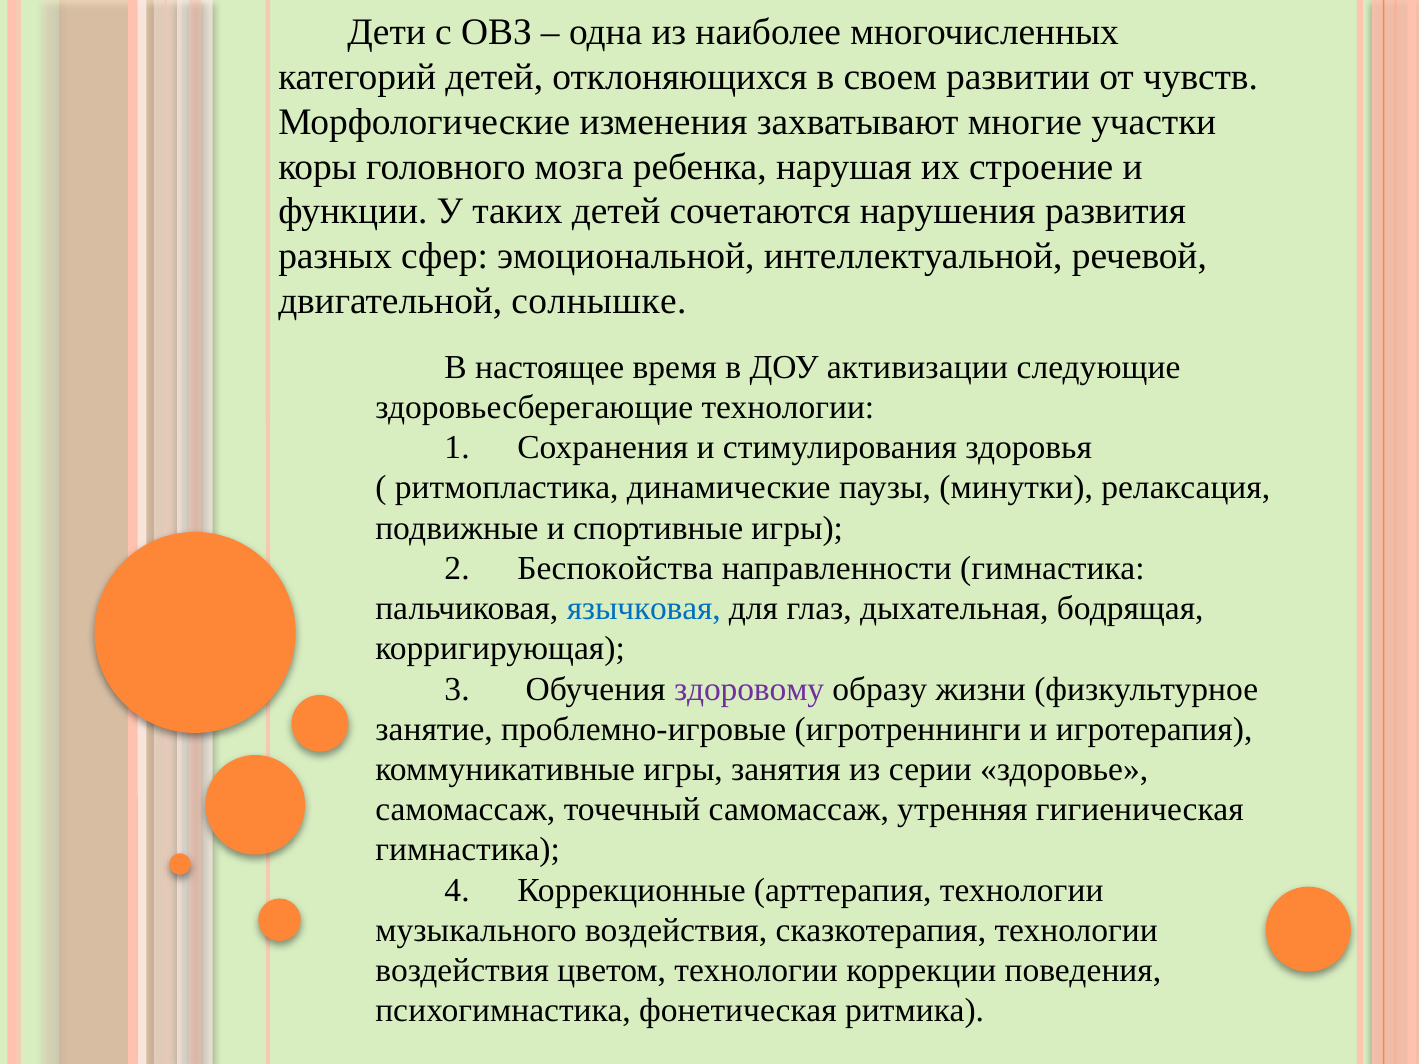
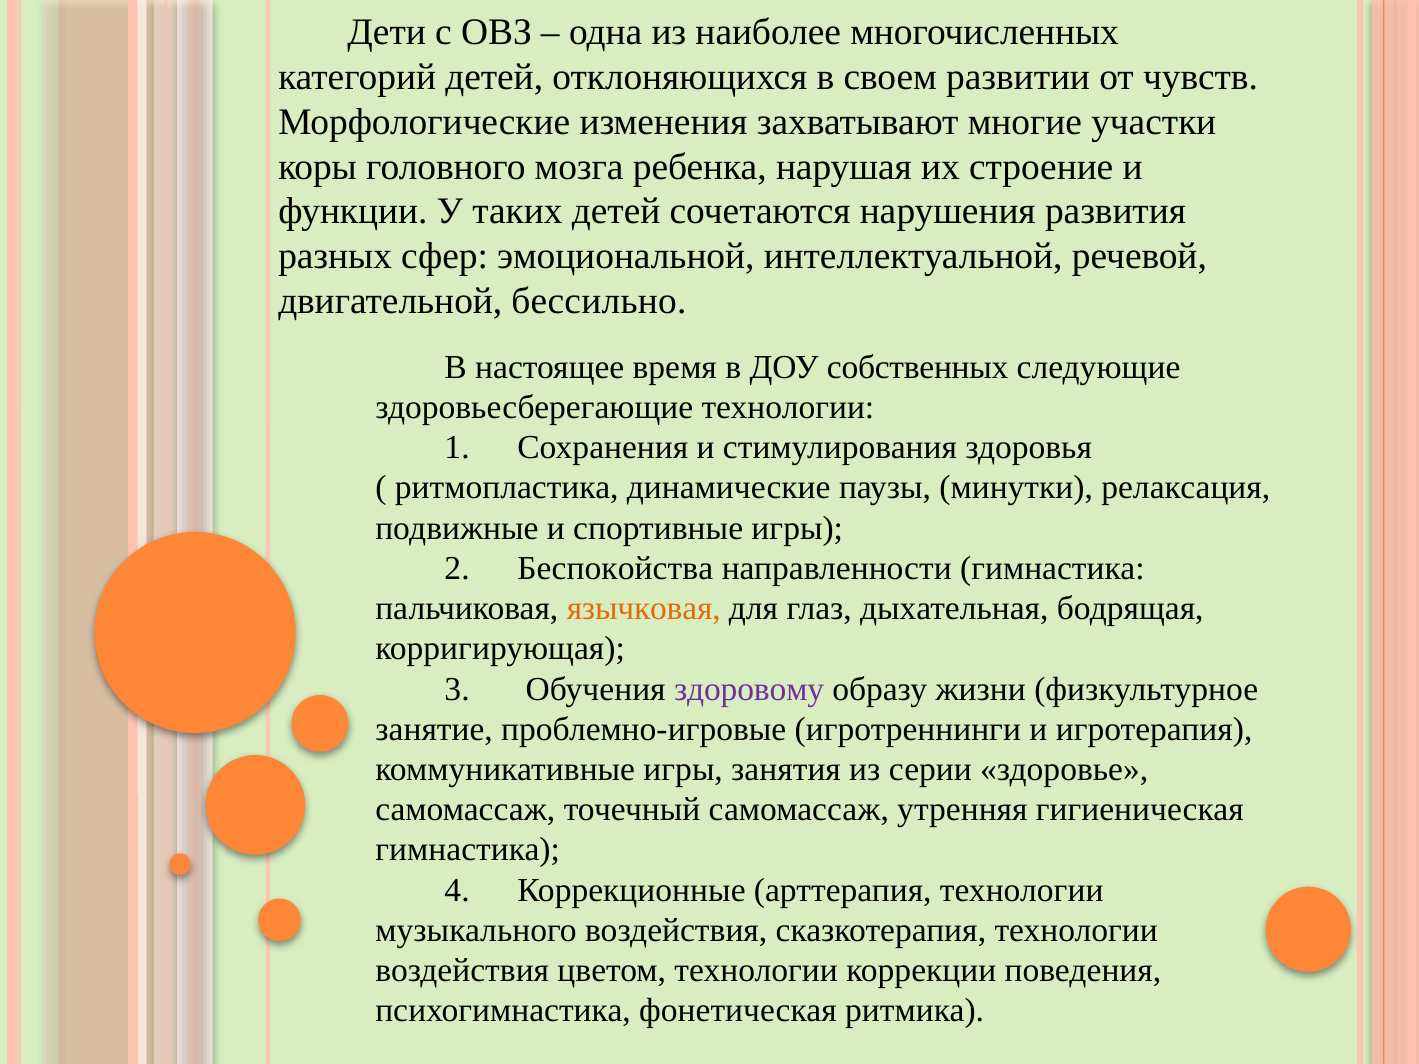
солнышке: солнышке -> бессильно (599, 302)
активизации: активизации -> собственных (918, 367)
язычковая colour: blue -> orange (644, 609)
